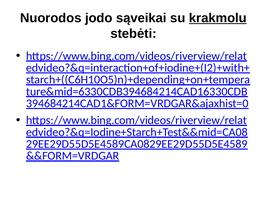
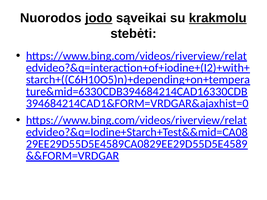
jodo underline: none -> present (99, 18)
